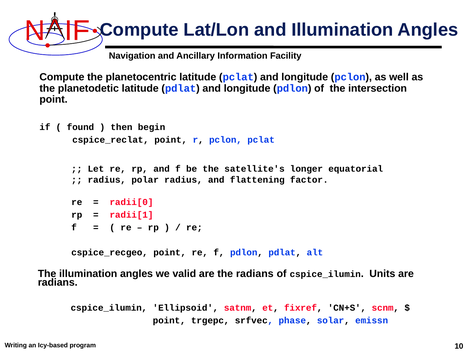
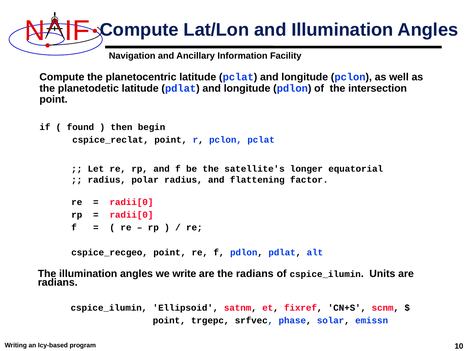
radii[1: radii[1 -> radii[0 (131, 215)
valid: valid -> write (184, 274)
